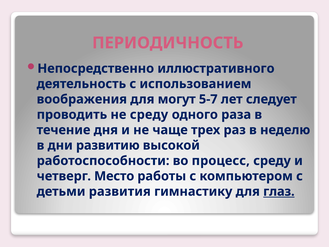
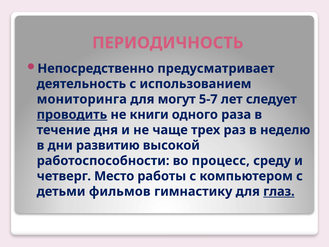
иллюстративного: иллюстративного -> предусматривает (216, 68)
воображения: воображения -> мониторинга (82, 99)
проводить underline: none -> present (72, 115)
не среду: среду -> книги (149, 115)
развития: развития -> фильмов (120, 191)
